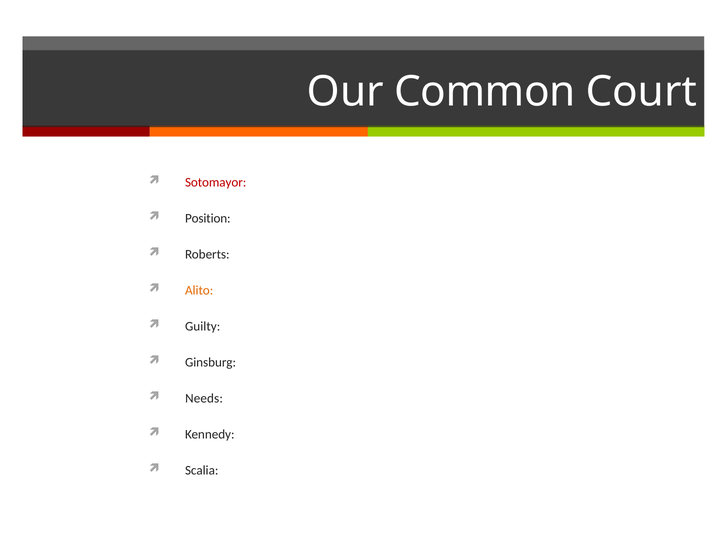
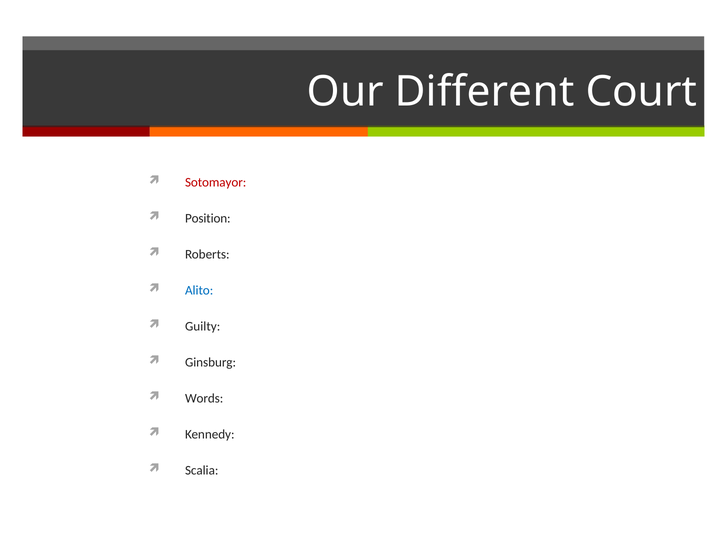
Common: Common -> Different (485, 92)
Alito colour: orange -> blue (199, 290)
Needs: Needs -> Words (204, 398)
